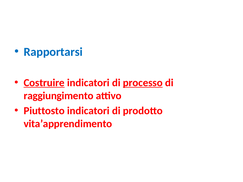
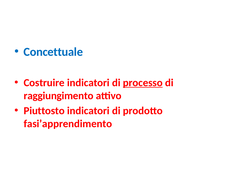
Rapportarsi: Rapportarsi -> Concettuale (53, 52)
Costruire underline: present -> none (44, 83)
vita’apprendimento: vita’apprendimento -> fasi’apprendimento (68, 124)
